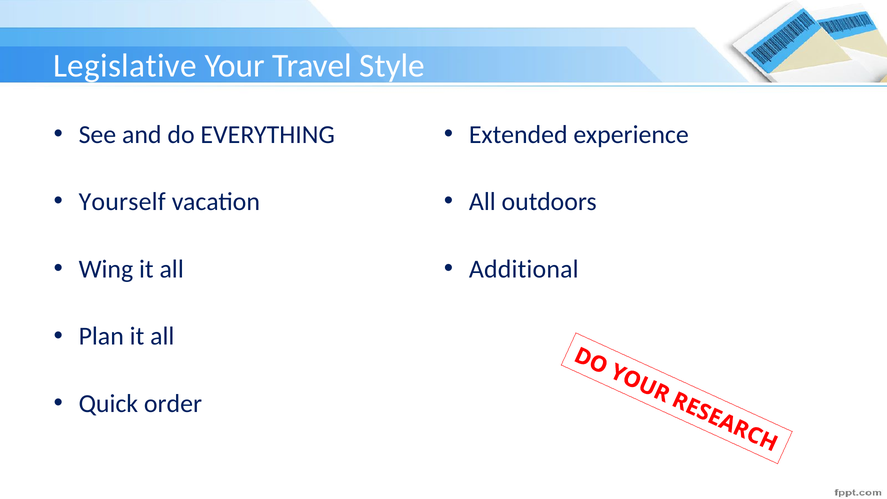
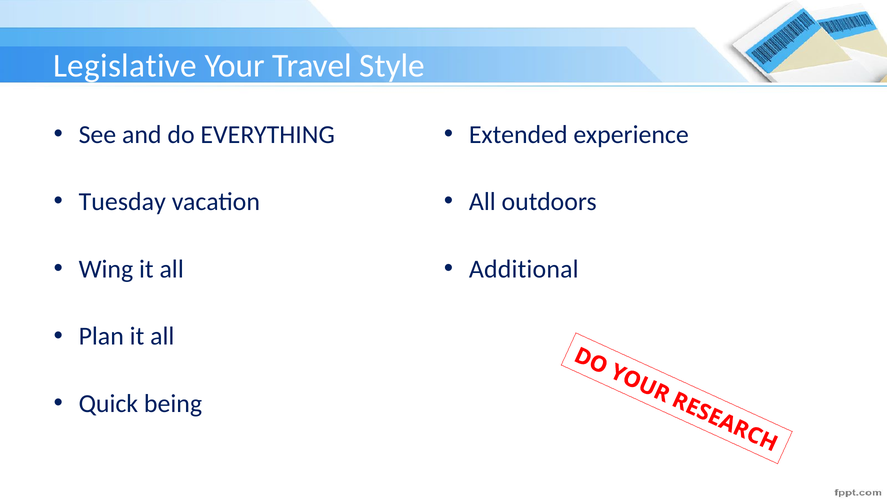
Yourself: Yourself -> Tuesday (122, 202)
order: order -> being (173, 404)
